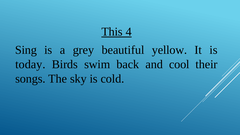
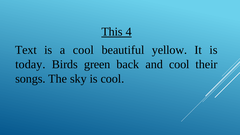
Sing: Sing -> Text (26, 50)
a grey: grey -> cool (83, 50)
swim: swim -> green (97, 64)
is cold: cold -> cool (112, 79)
